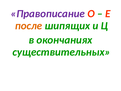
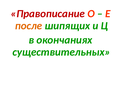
Правописание colour: purple -> red (48, 14)
